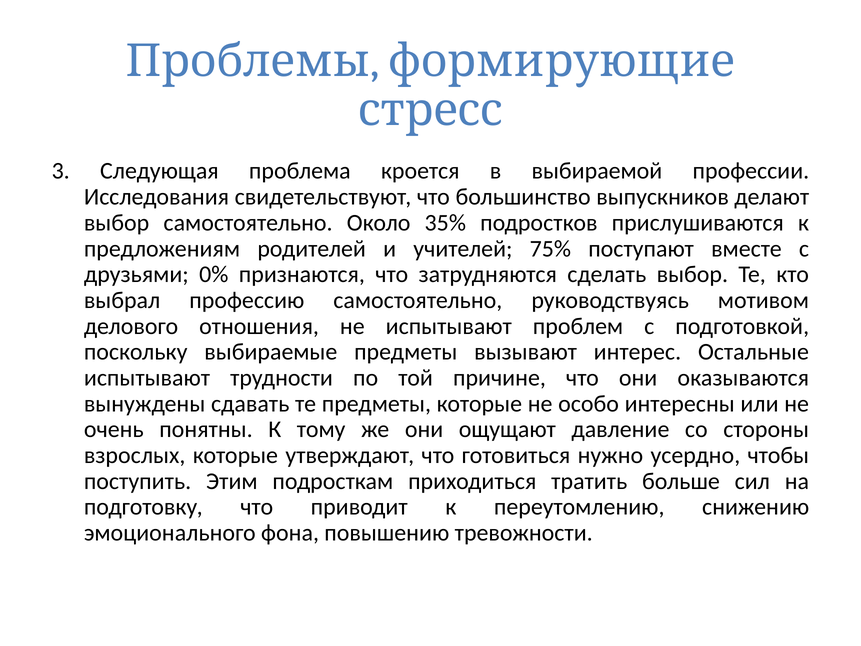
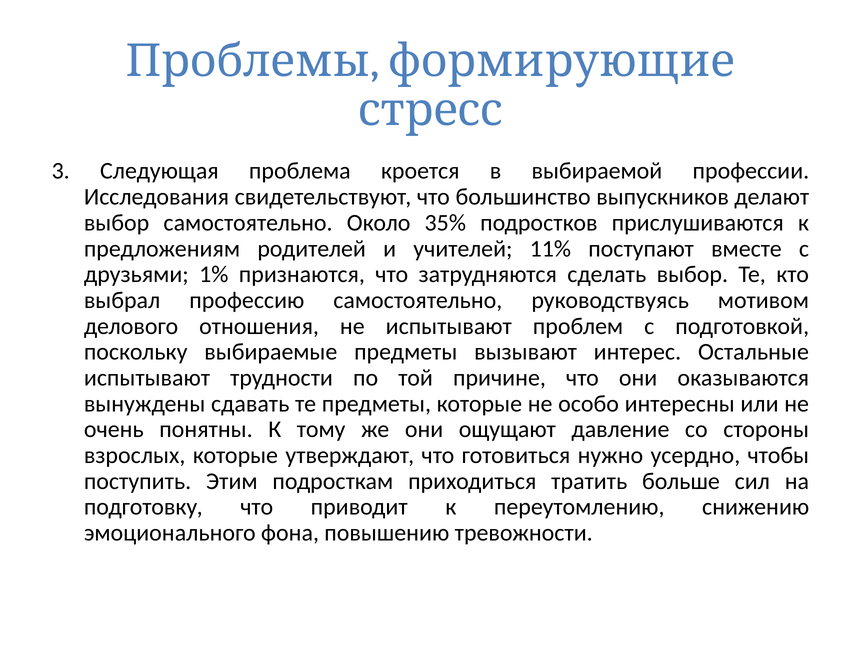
75%: 75% -> 11% (550, 249)
0%: 0% -> 1% (214, 274)
